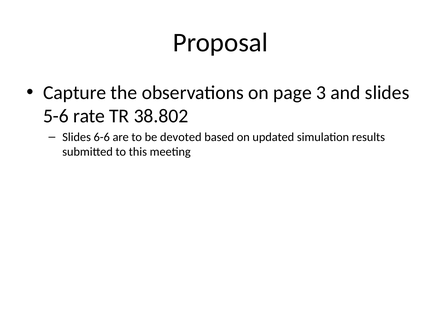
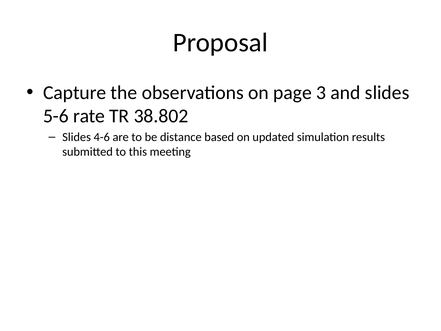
6-6: 6-6 -> 4-6 (102, 137)
devoted: devoted -> distance (181, 137)
